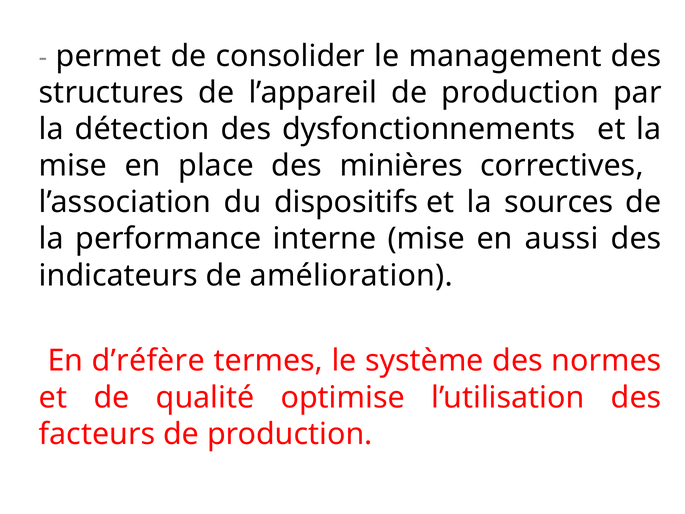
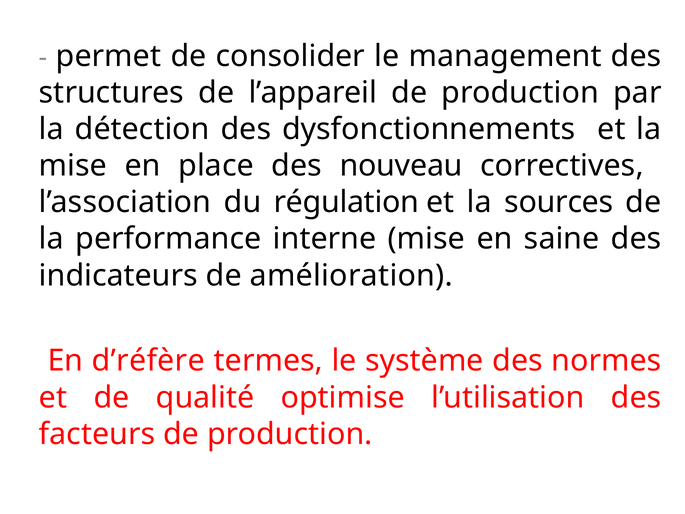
minières: minières -> nouveau (401, 166)
dispositifs: dispositifs -> régulation (346, 202)
aussi: aussi -> saine (562, 239)
